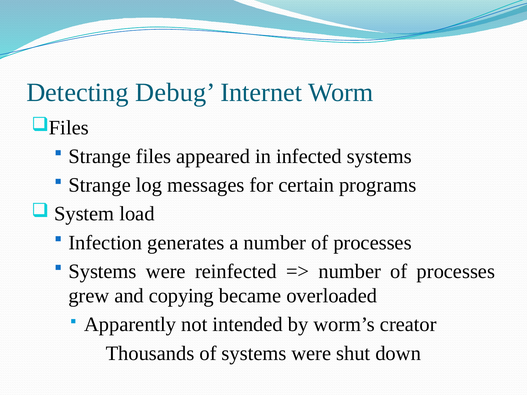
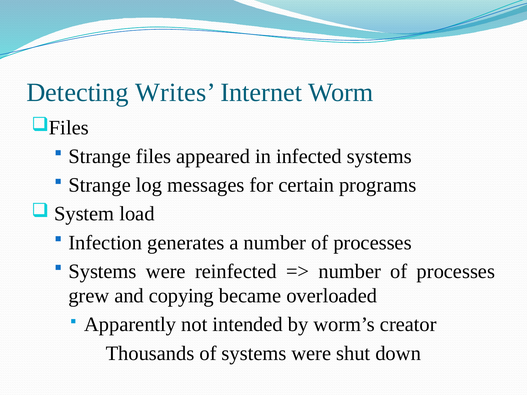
Debug: Debug -> Writes (175, 92)
